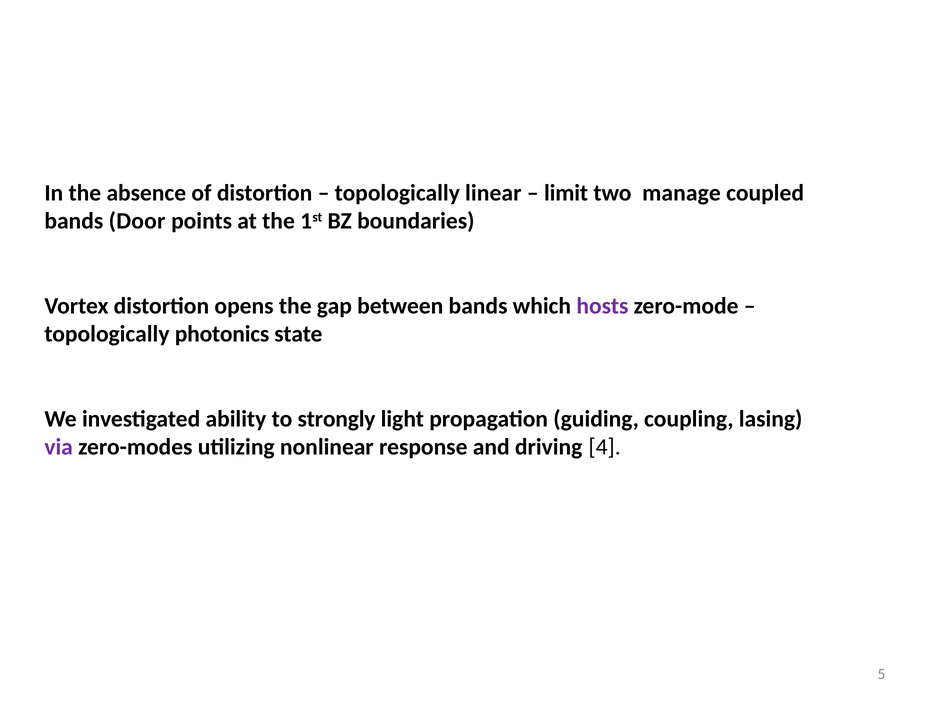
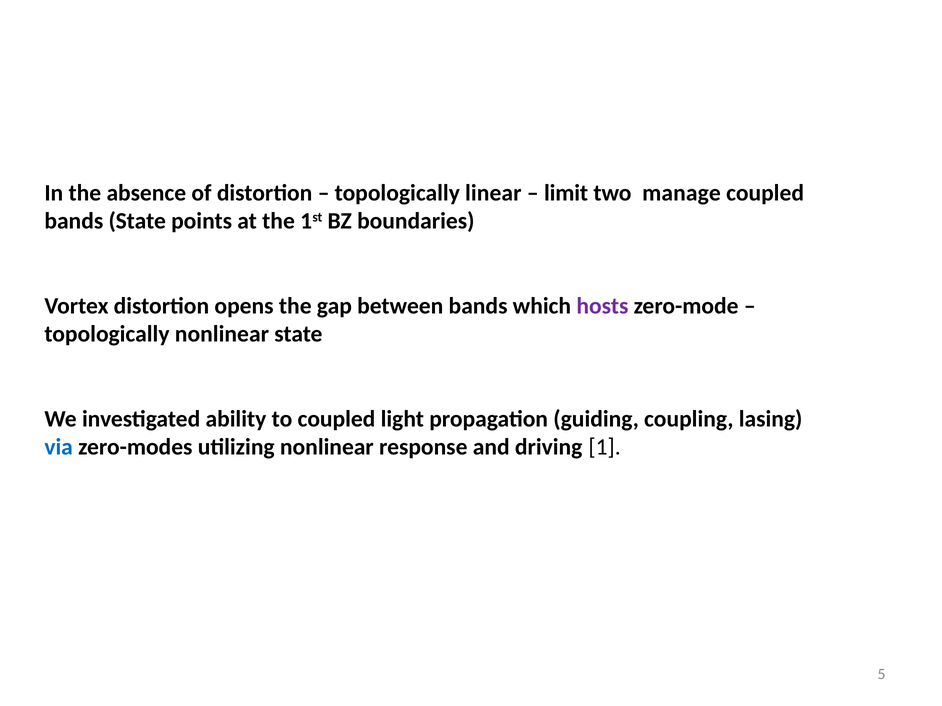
bands Door: Door -> State (137, 221)
topologically photonics: photonics -> nonlinear (222, 334)
to strongly: strongly -> coupled (336, 419)
via colour: purple -> blue (59, 447)
4: 4 -> 1 (605, 447)
